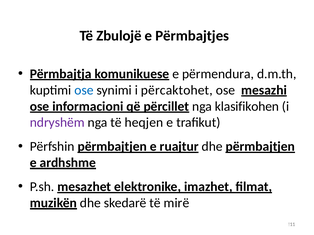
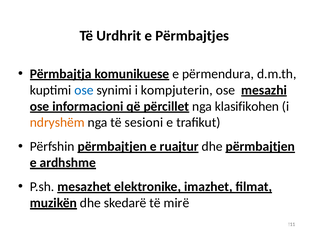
Zbulojë: Zbulojë -> Urdhrit (119, 36)
përcaktohet: përcaktohet -> kompjuterin (177, 90)
ndryshëm colour: purple -> orange (57, 123)
heqjen: heqjen -> sesioni (144, 123)
